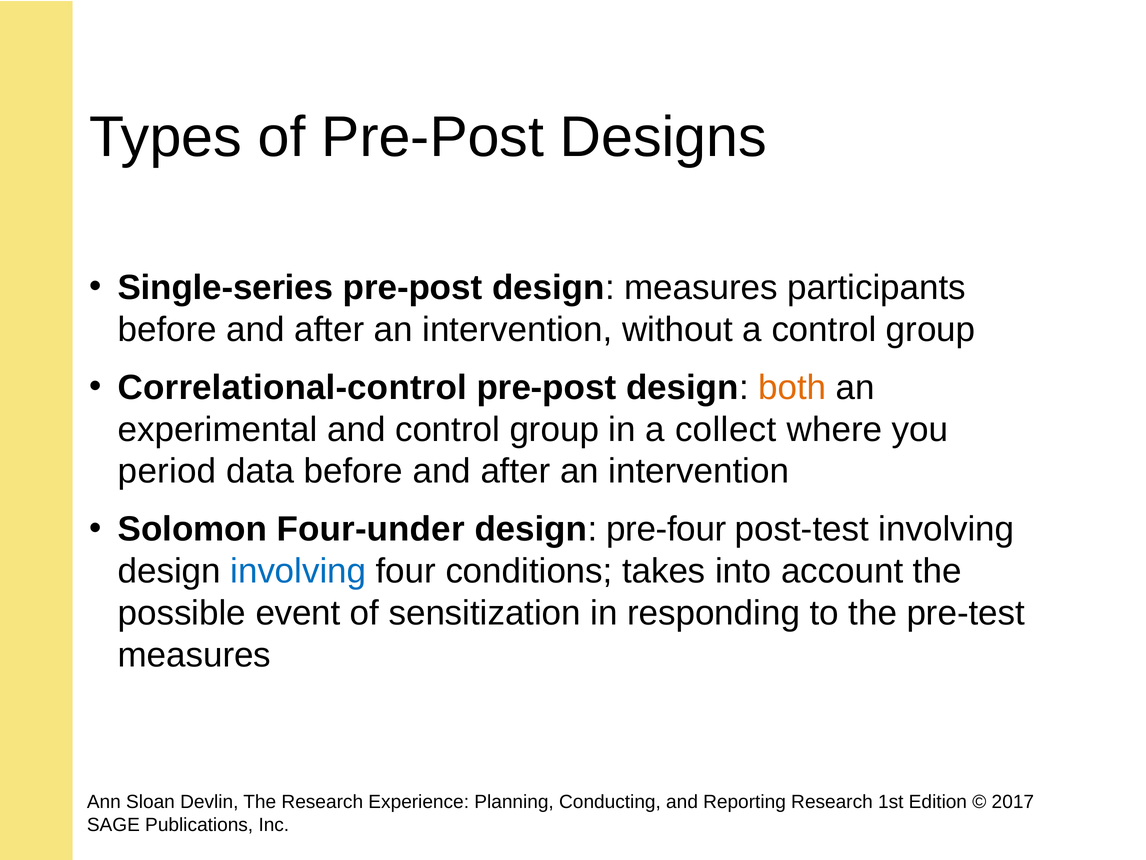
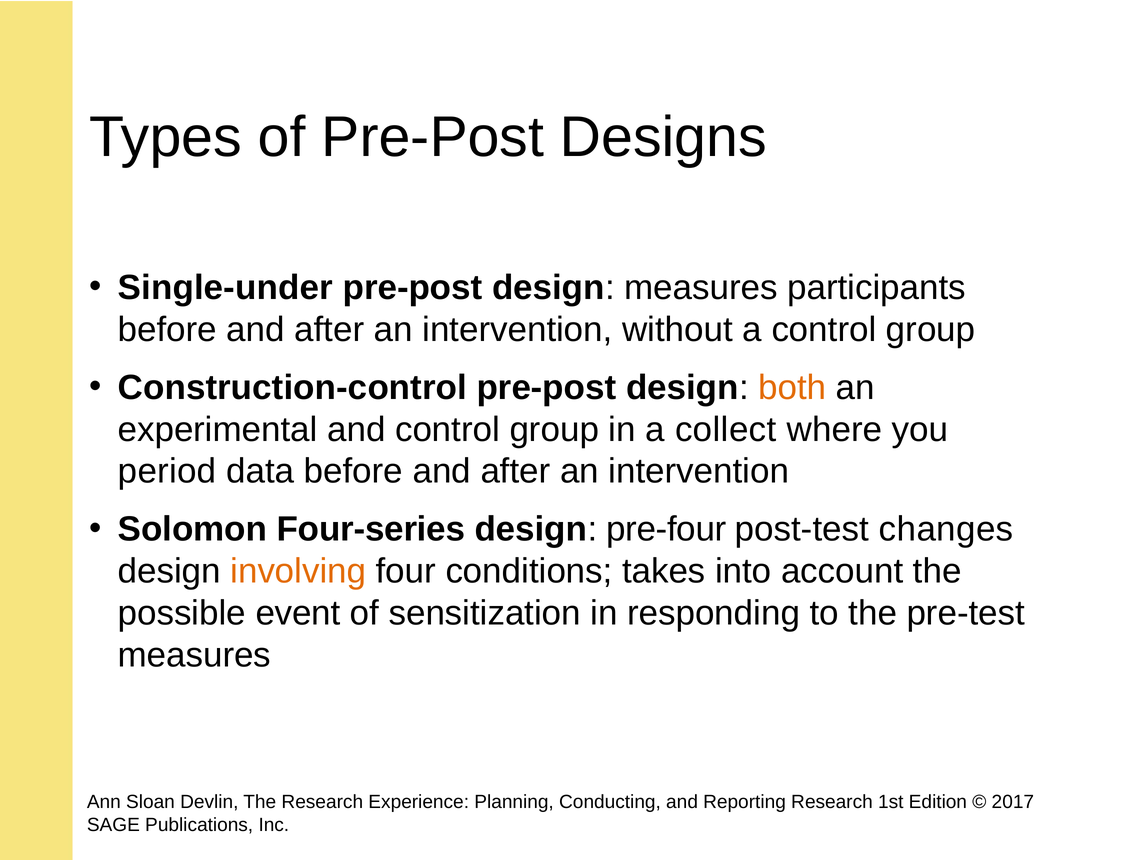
Single-series: Single-series -> Single-under (225, 287)
Correlational-control: Correlational-control -> Construction-control (292, 387)
Four-under: Four-under -> Four-series (371, 529)
post-test involving: involving -> changes (946, 529)
involving colour: blue -> orange (298, 571)
